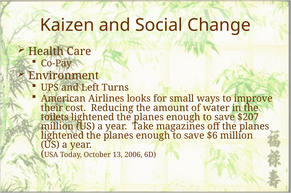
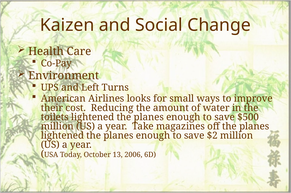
$207: $207 -> $500 (248, 117)
$6: $6 -> $2 (212, 136)
